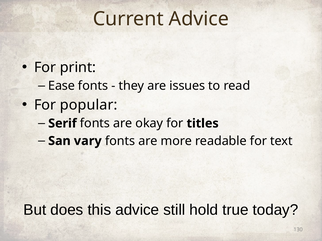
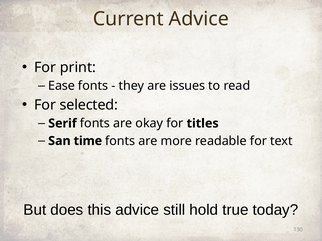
popular: popular -> selected (89, 105)
vary: vary -> time (88, 141)
